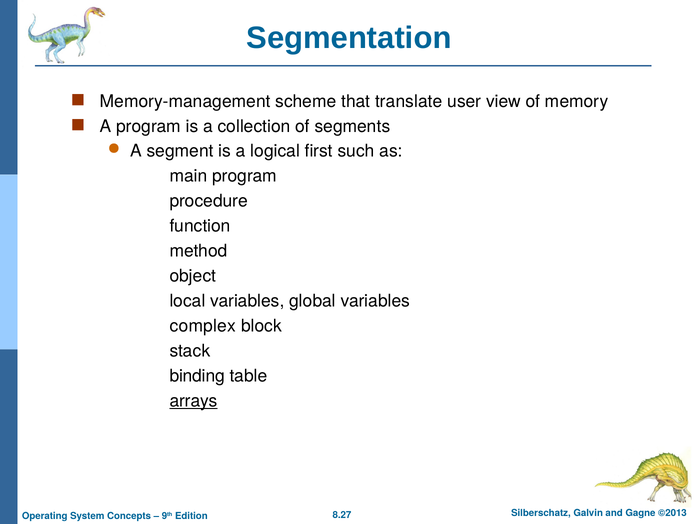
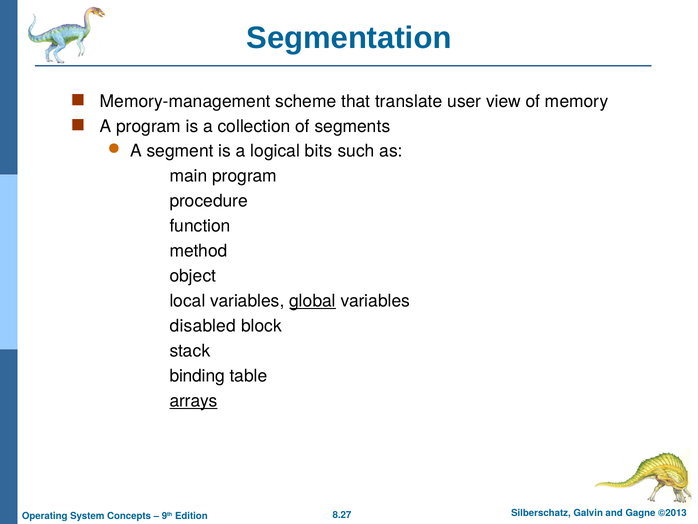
first: first -> bits (319, 151)
global underline: none -> present (313, 301)
complex: complex -> disabled (203, 326)
